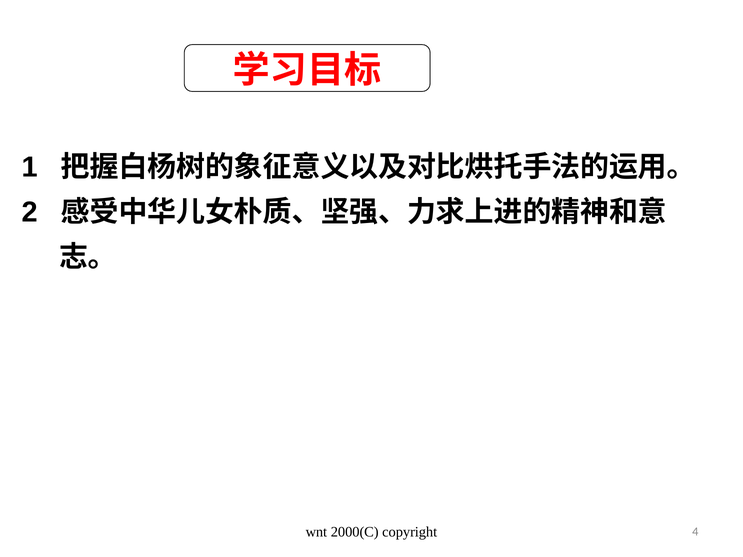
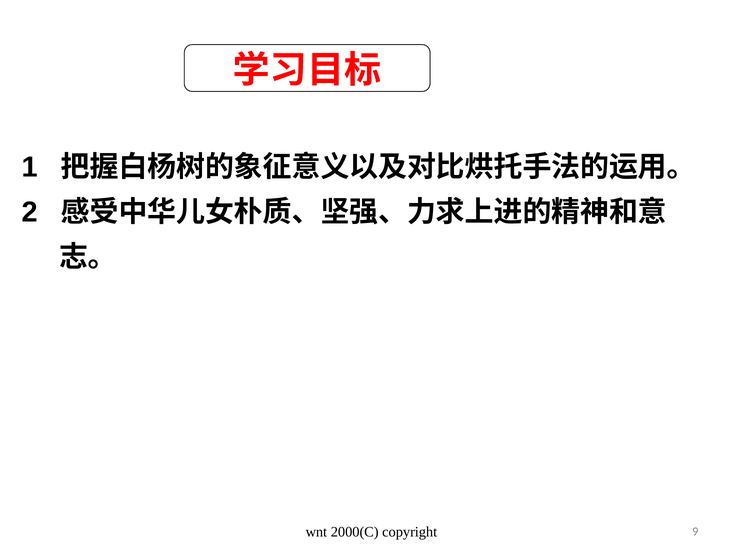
4: 4 -> 9 (695, 532)
